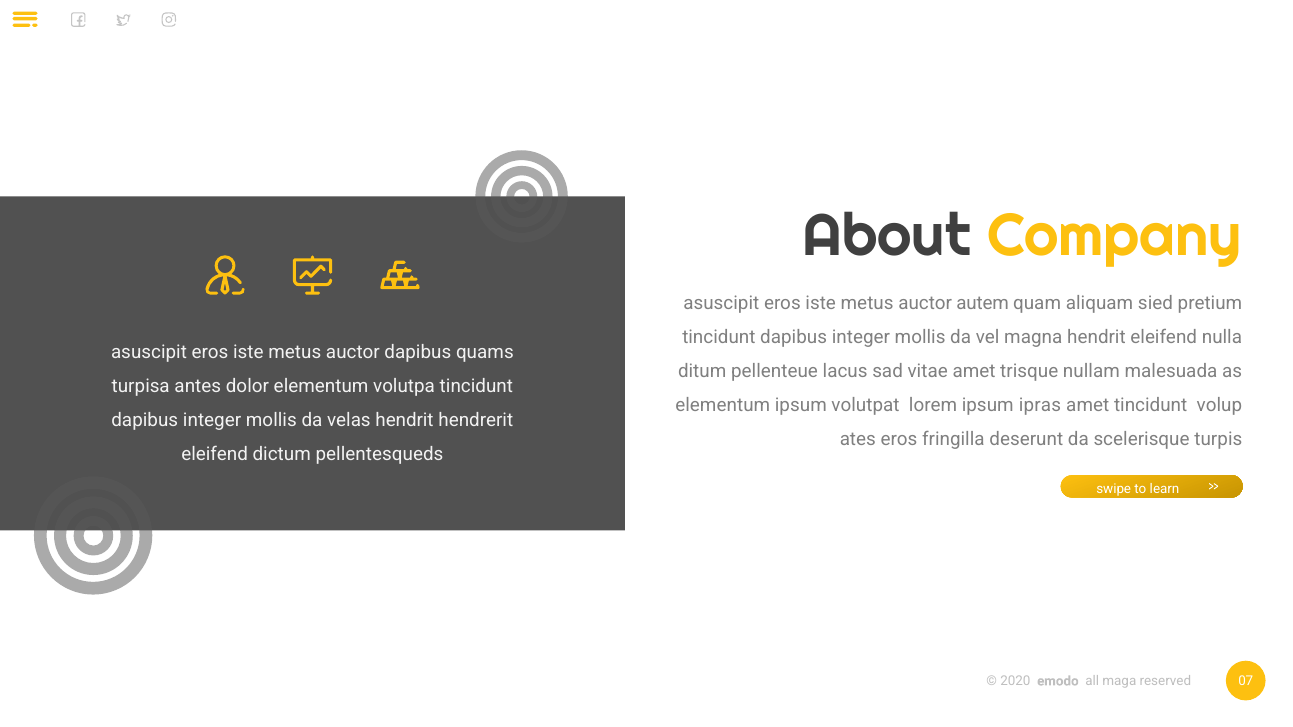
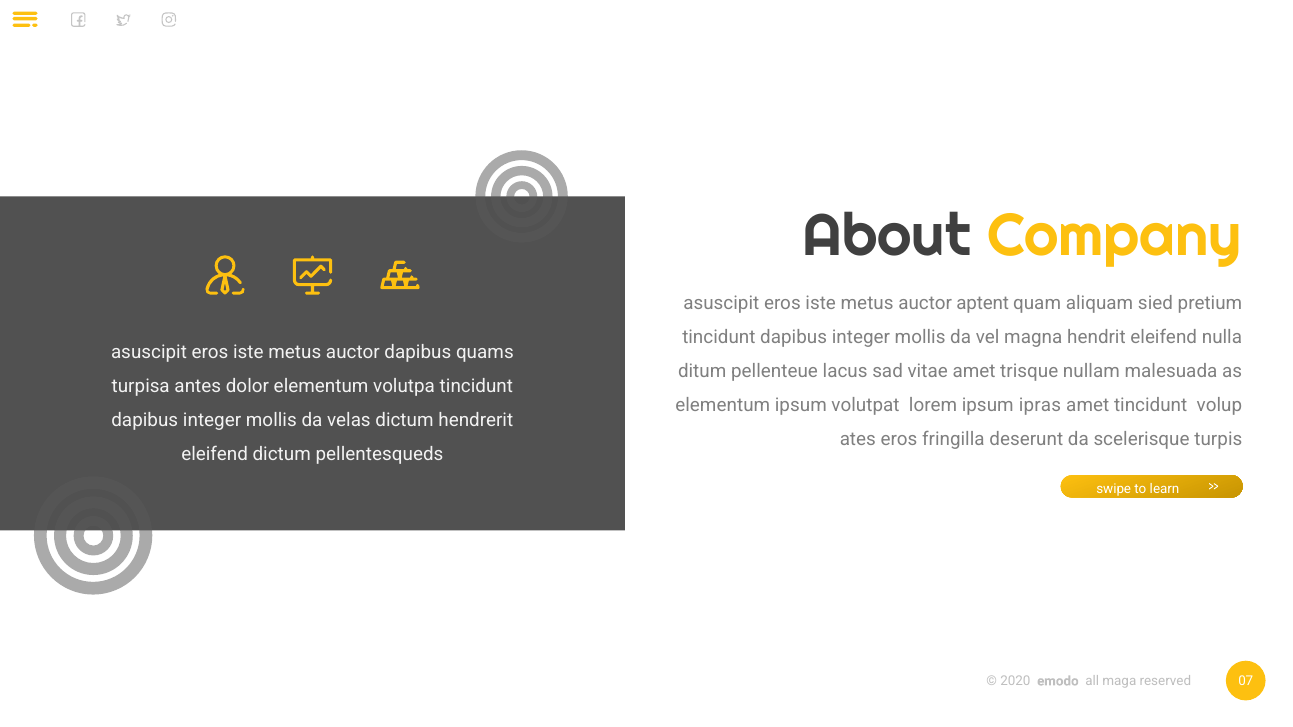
autem: autem -> aptent (983, 303)
velas hendrit: hendrit -> dictum (404, 421)
